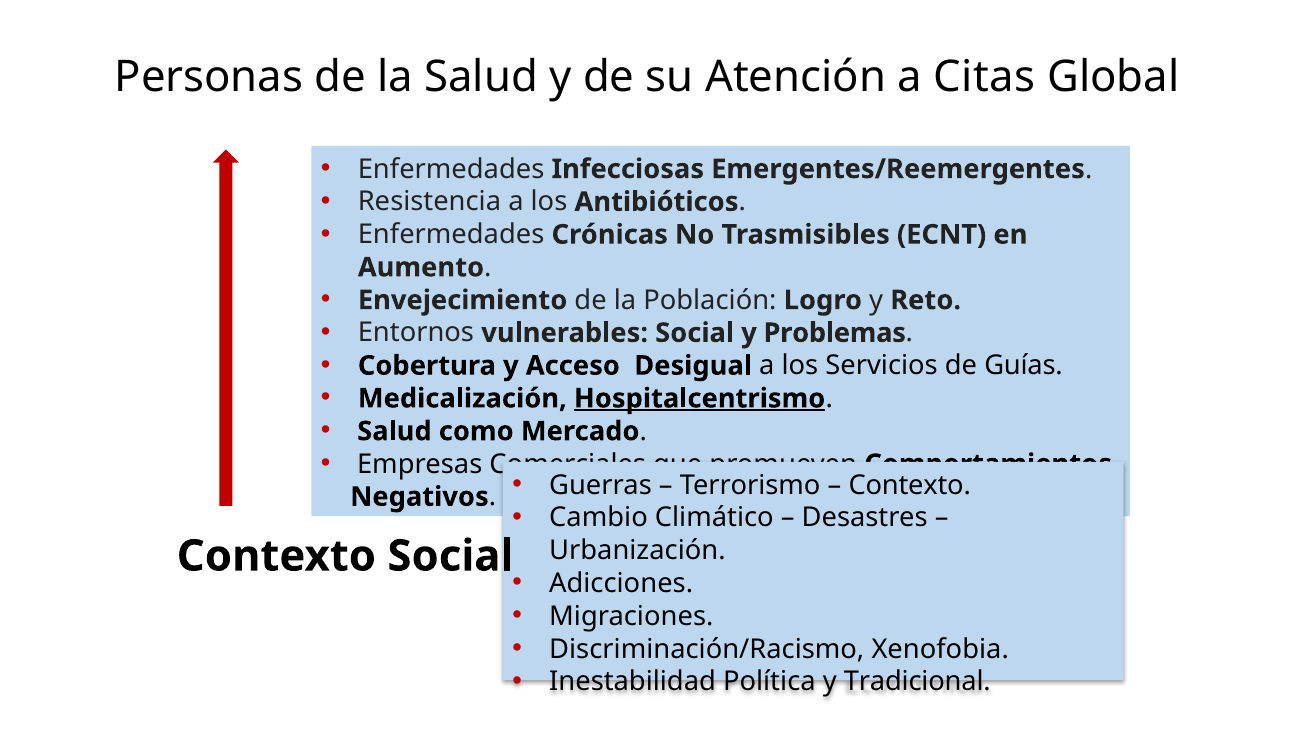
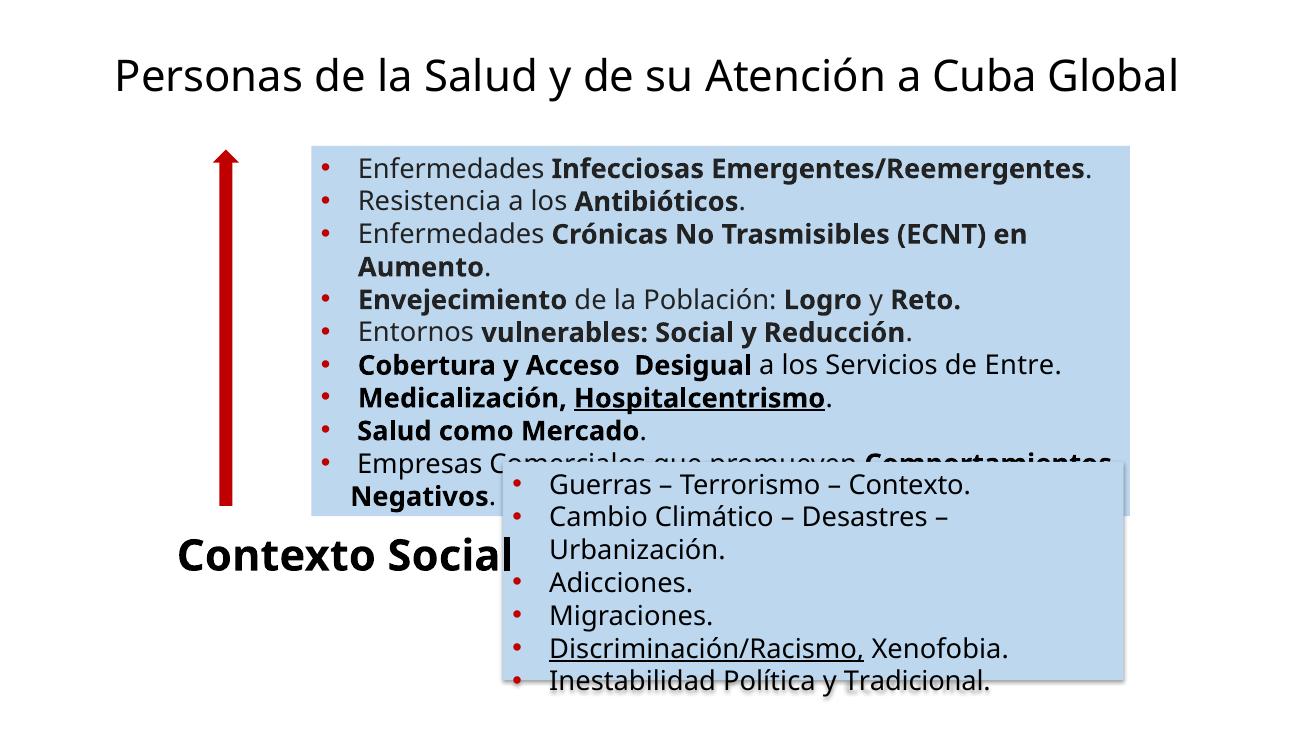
Citas: Citas -> Cuba (985, 77)
Problemas: Problemas -> Reducción (835, 333)
Guías: Guías -> Entre (1023, 366)
Discriminación/Racismo underline: none -> present (707, 649)
